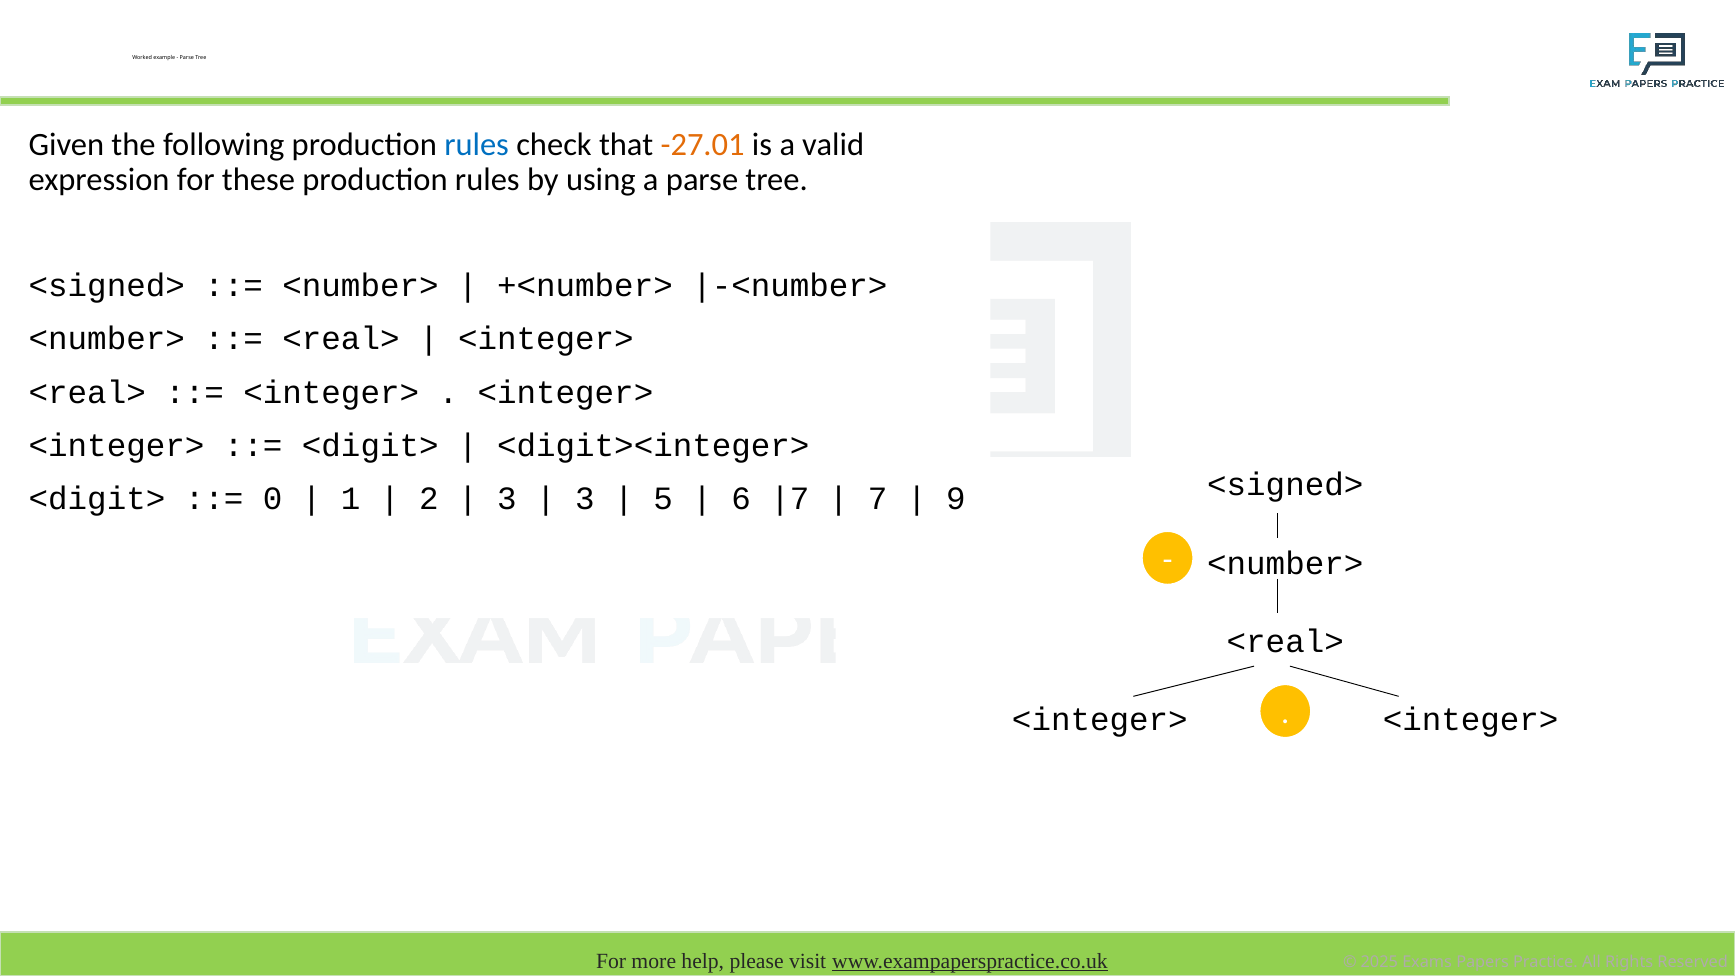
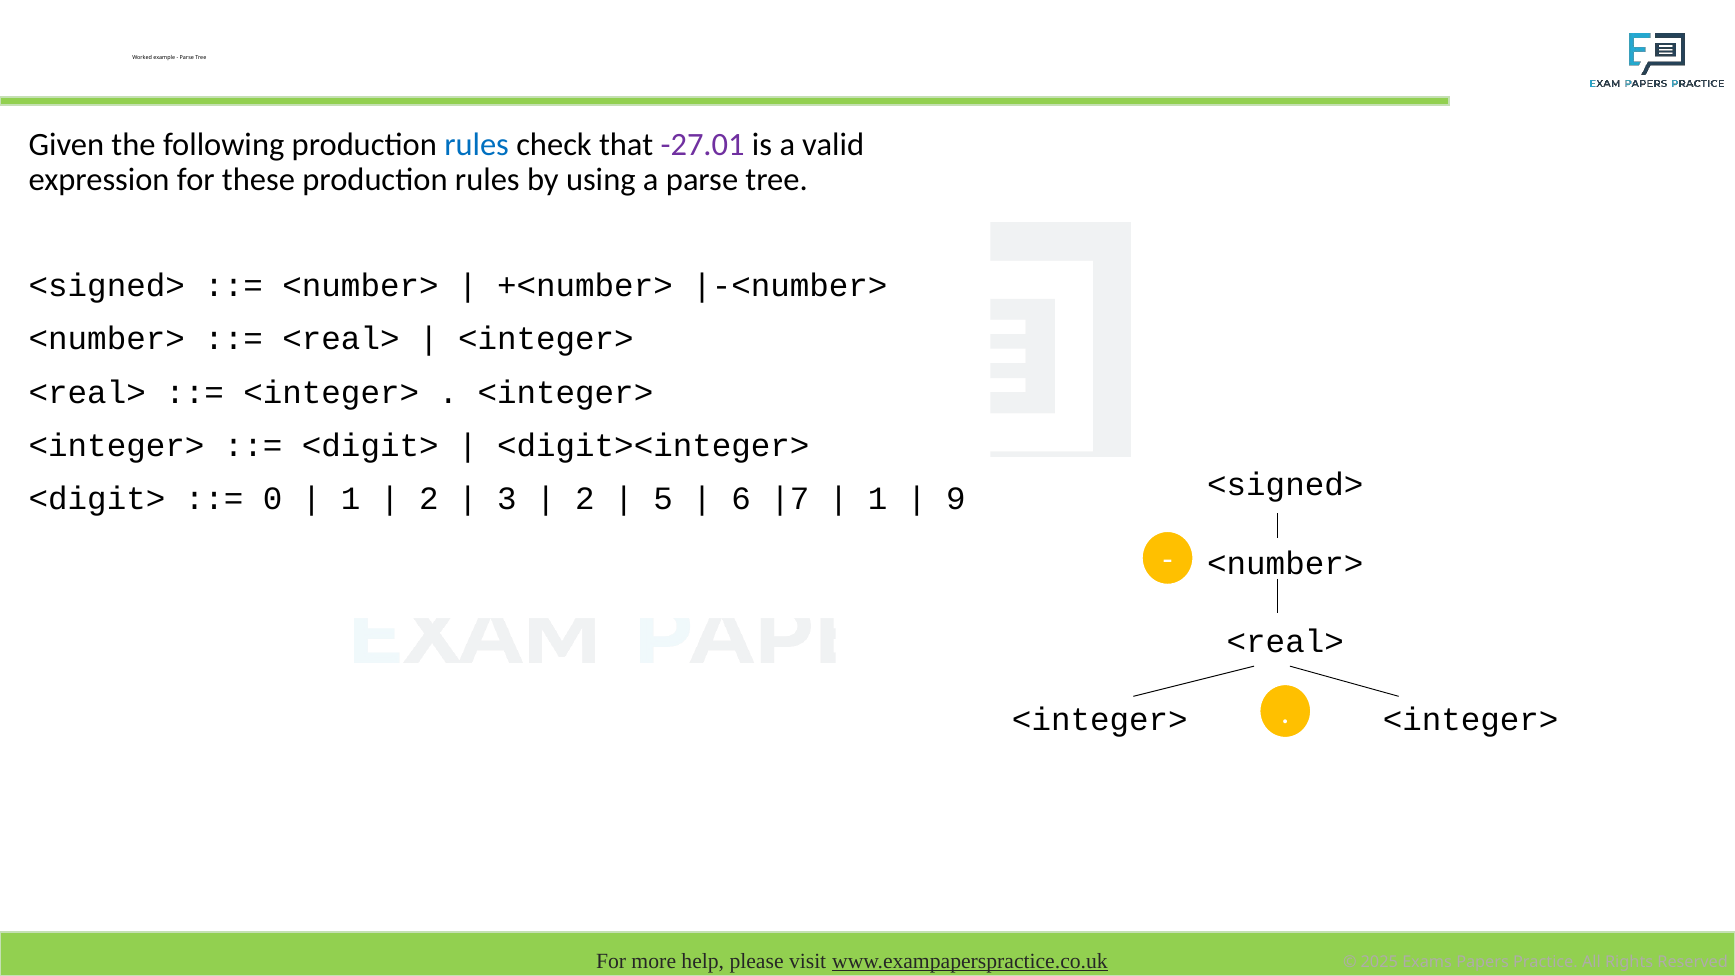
-27.01 colour: orange -> purple (703, 144)
3: 3 -> 2 (585, 499)
7: 7 -> 1 (878, 499)
